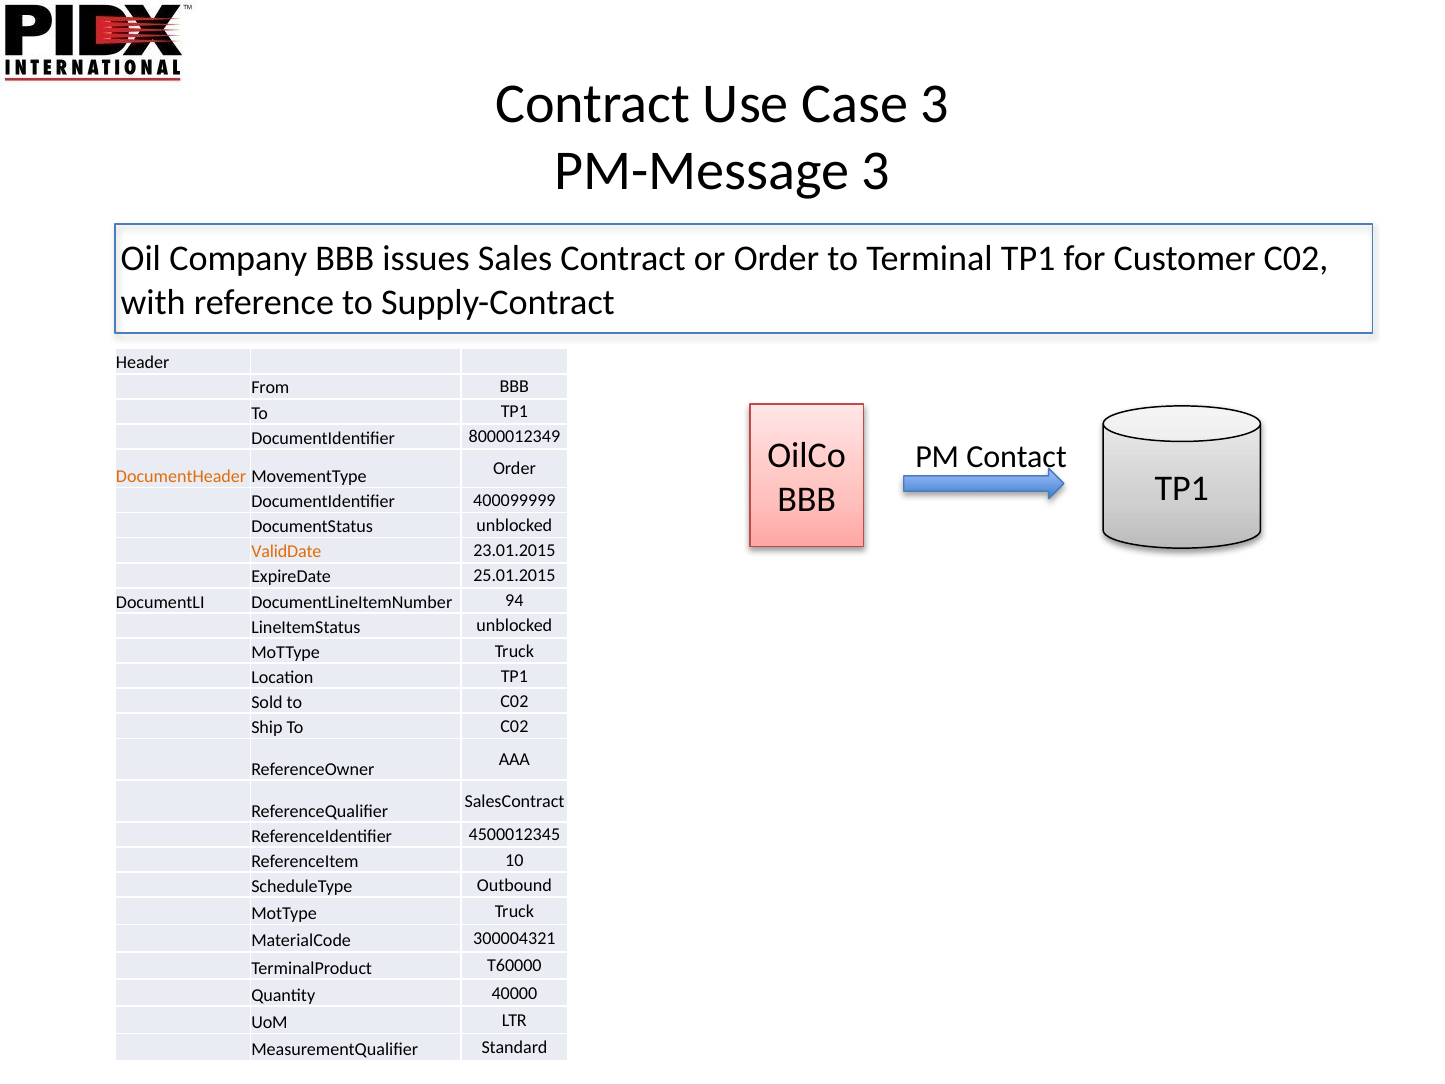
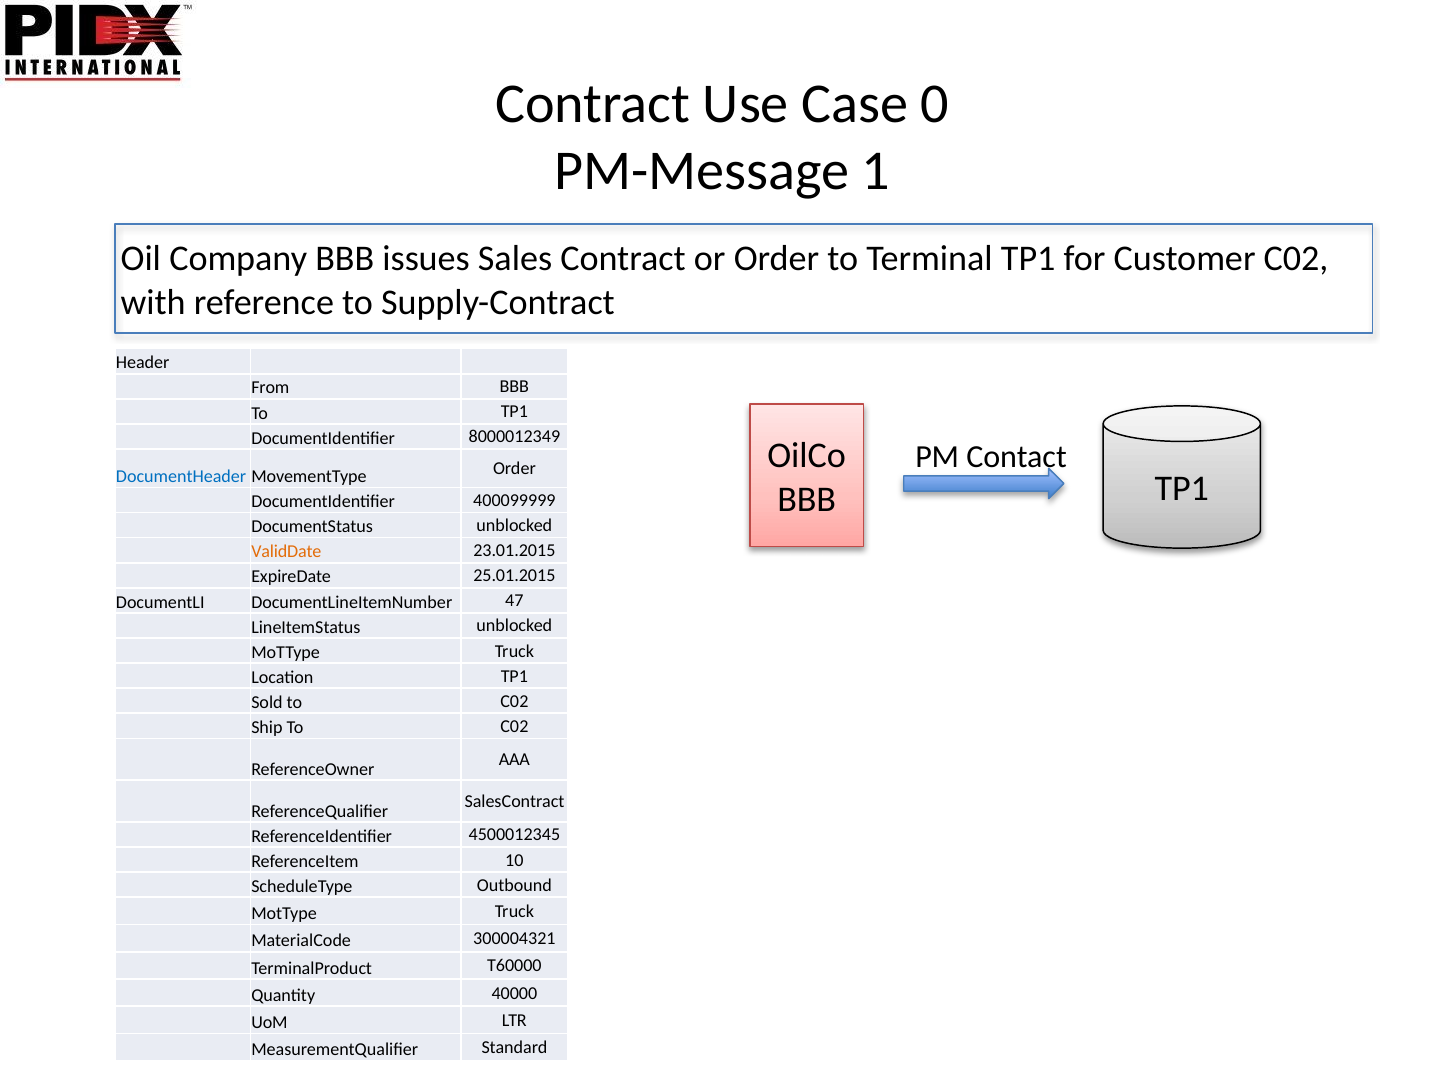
Case 3: 3 -> 0 (935, 104)
PM-Message 3: 3 -> 1 (876, 171)
DocumentHeader colour: orange -> blue (181, 477)
94: 94 -> 47 (514, 601)
